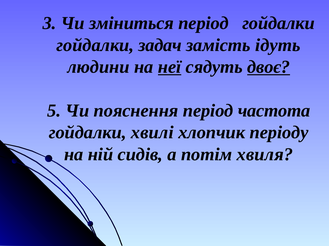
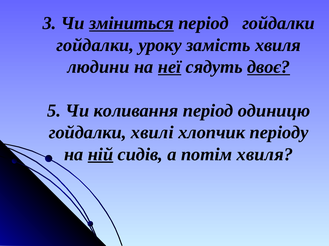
зміниться underline: none -> present (131, 23)
задач: задач -> уроку (160, 45)
замість ідуть: ідуть -> хвиля (278, 45)
пояснення: пояснення -> коливання (136, 111)
частота: частота -> одиницю (274, 111)
ній underline: none -> present (101, 155)
